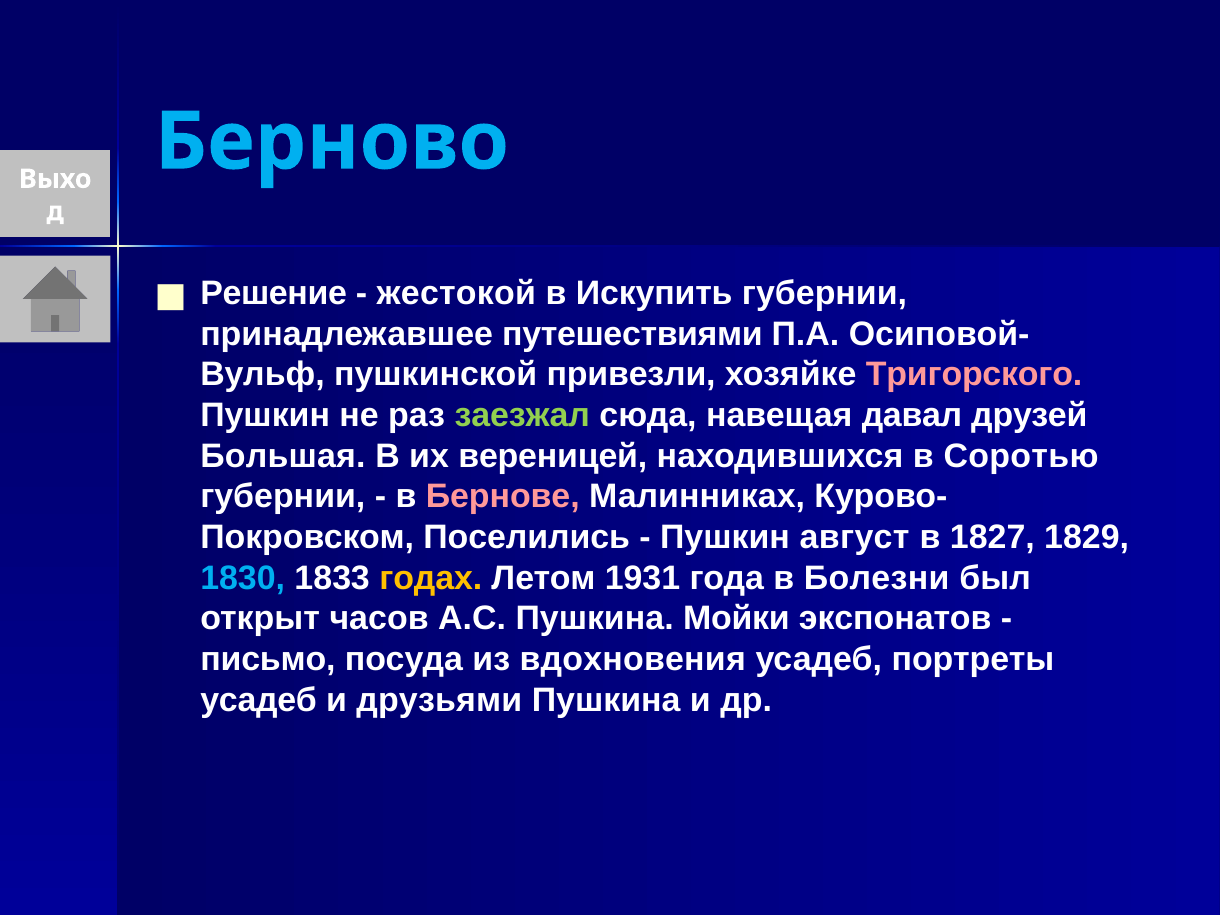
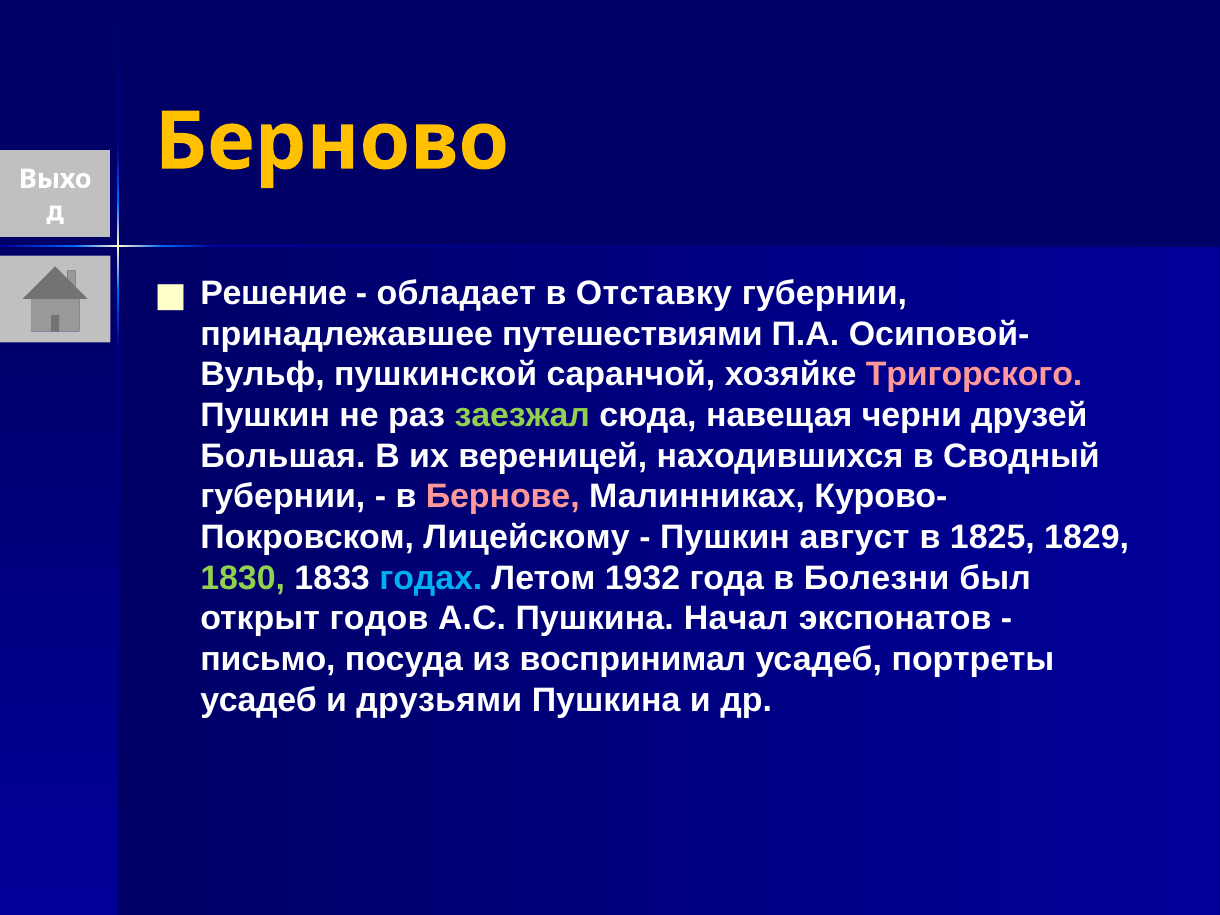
Берново colour: light blue -> yellow (332, 142)
жестокой: жестокой -> обладает (456, 293)
Искупить: Искупить -> Отставку (654, 293)
привезли: привезли -> саранчой (631, 375)
давал: давал -> черни (912, 415)
Соротью: Соротью -> Сводный (1021, 456)
Поселились: Поселились -> Лицейскому (527, 537)
1827: 1827 -> 1825 (992, 537)
1830 colour: light blue -> light green (243, 578)
годах colour: yellow -> light blue (431, 578)
1931: 1931 -> 1932 (642, 578)
часов: часов -> годов (379, 619)
Мойки: Мойки -> Начал (736, 619)
вдохновения: вдохновения -> воспринимал (633, 659)
